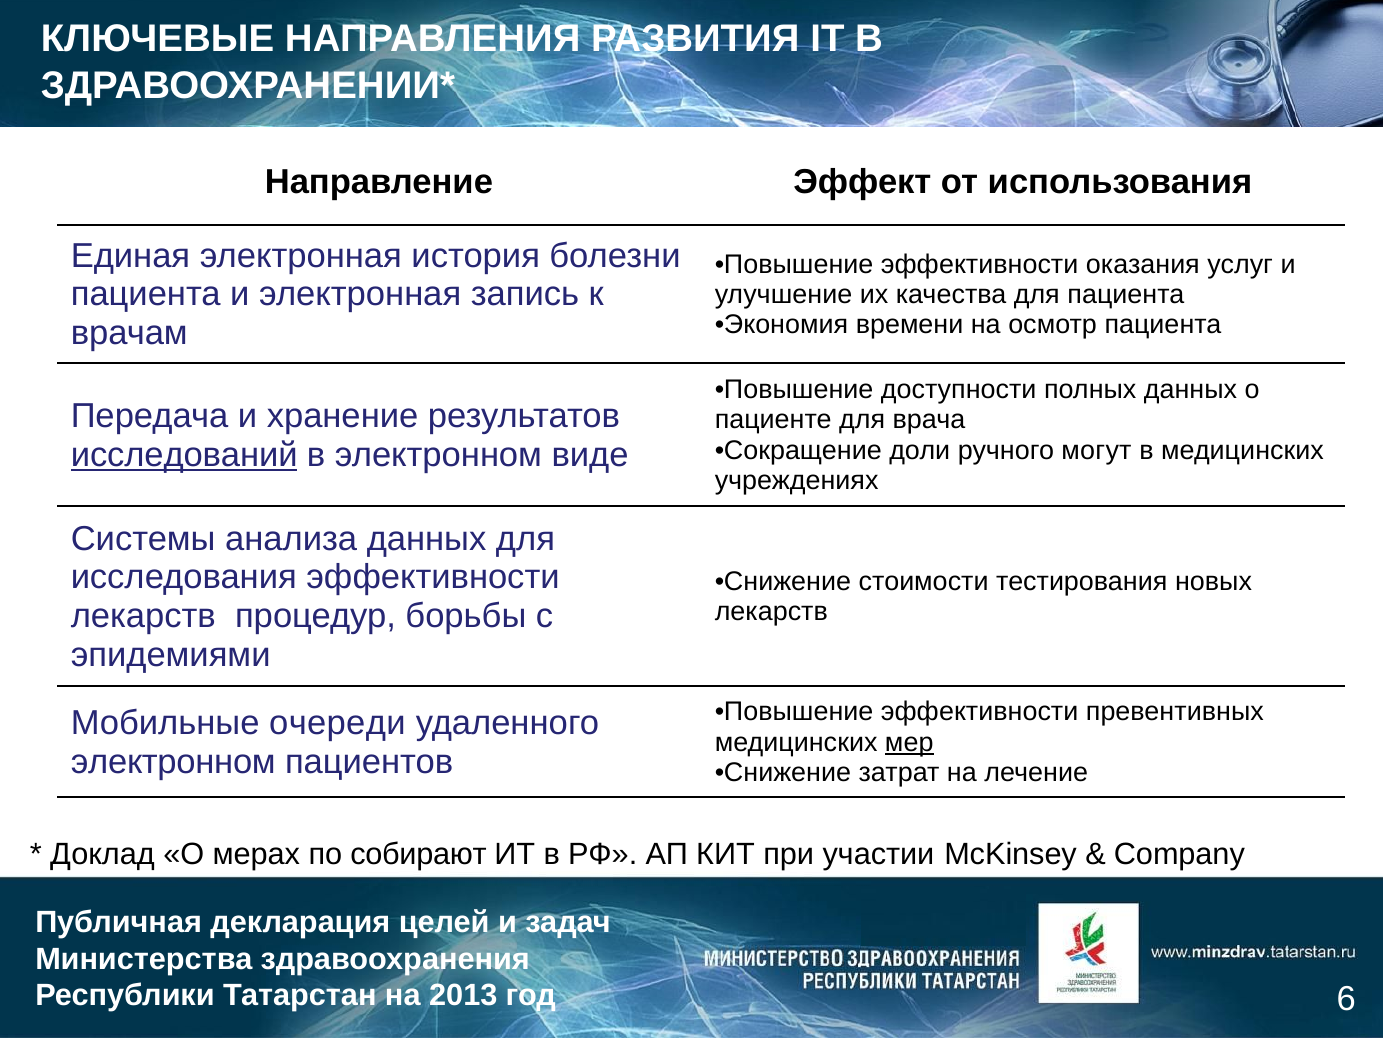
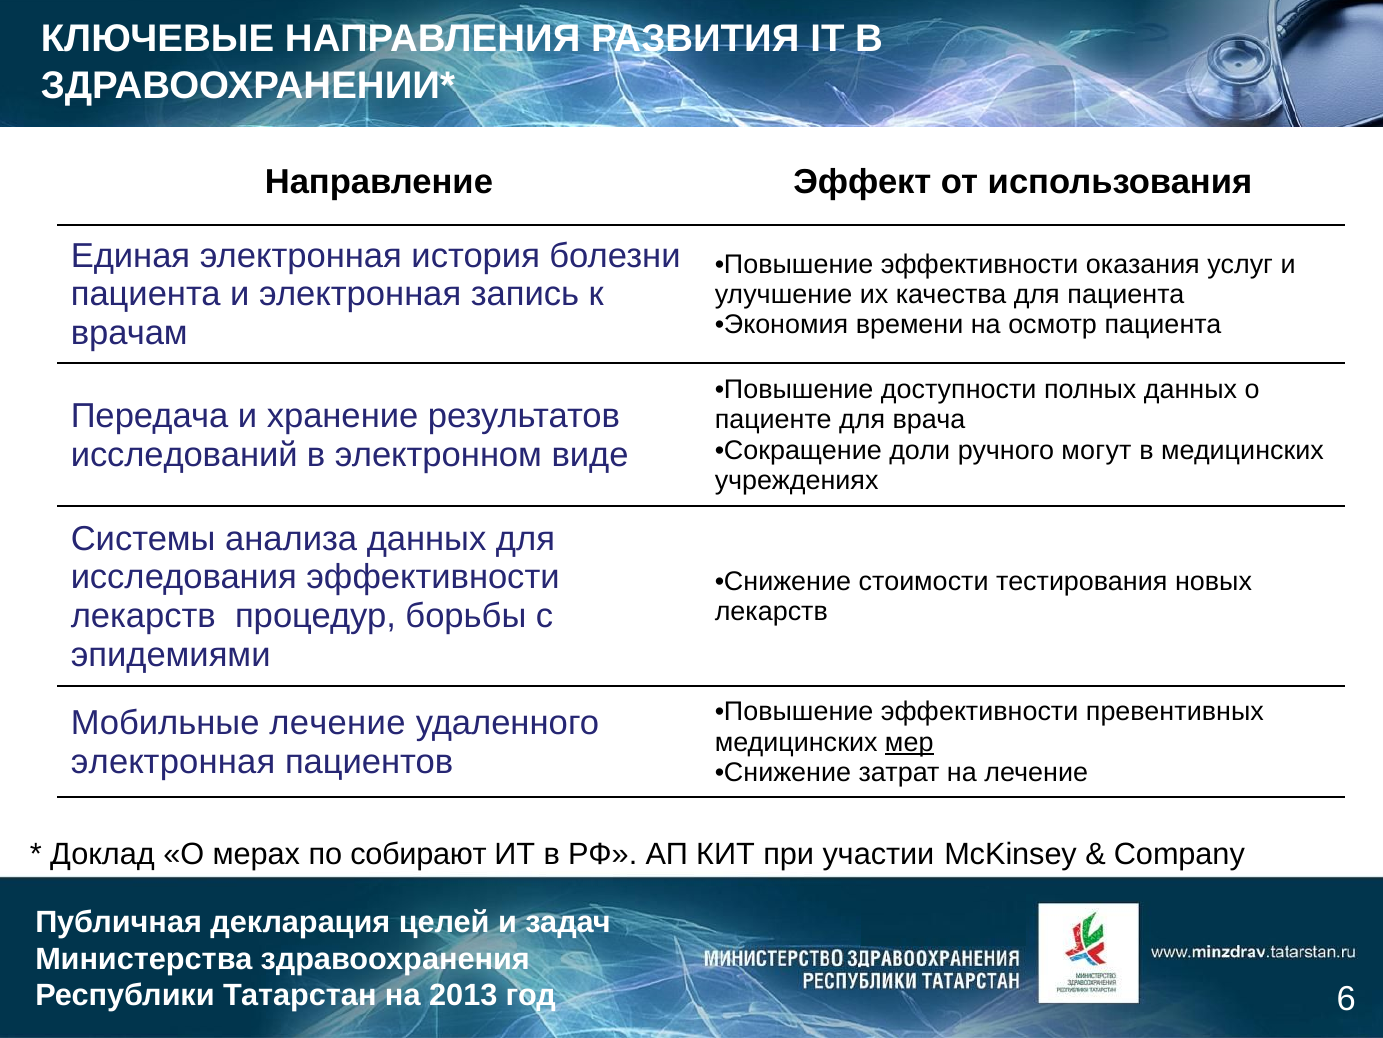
исследований underline: present -> none (184, 454)
Мобильные очереди: очереди -> лечение (337, 722)
электронном: электронном -> электронная (173, 761)
